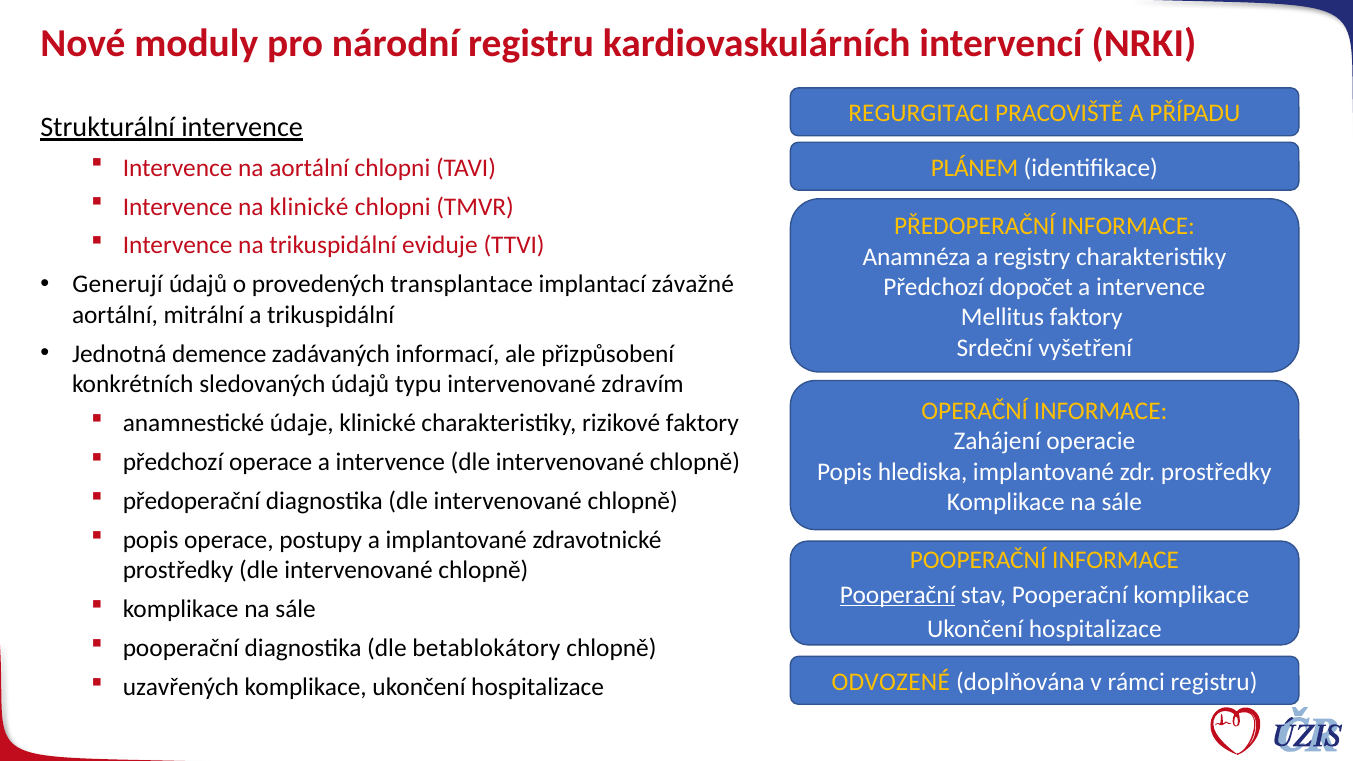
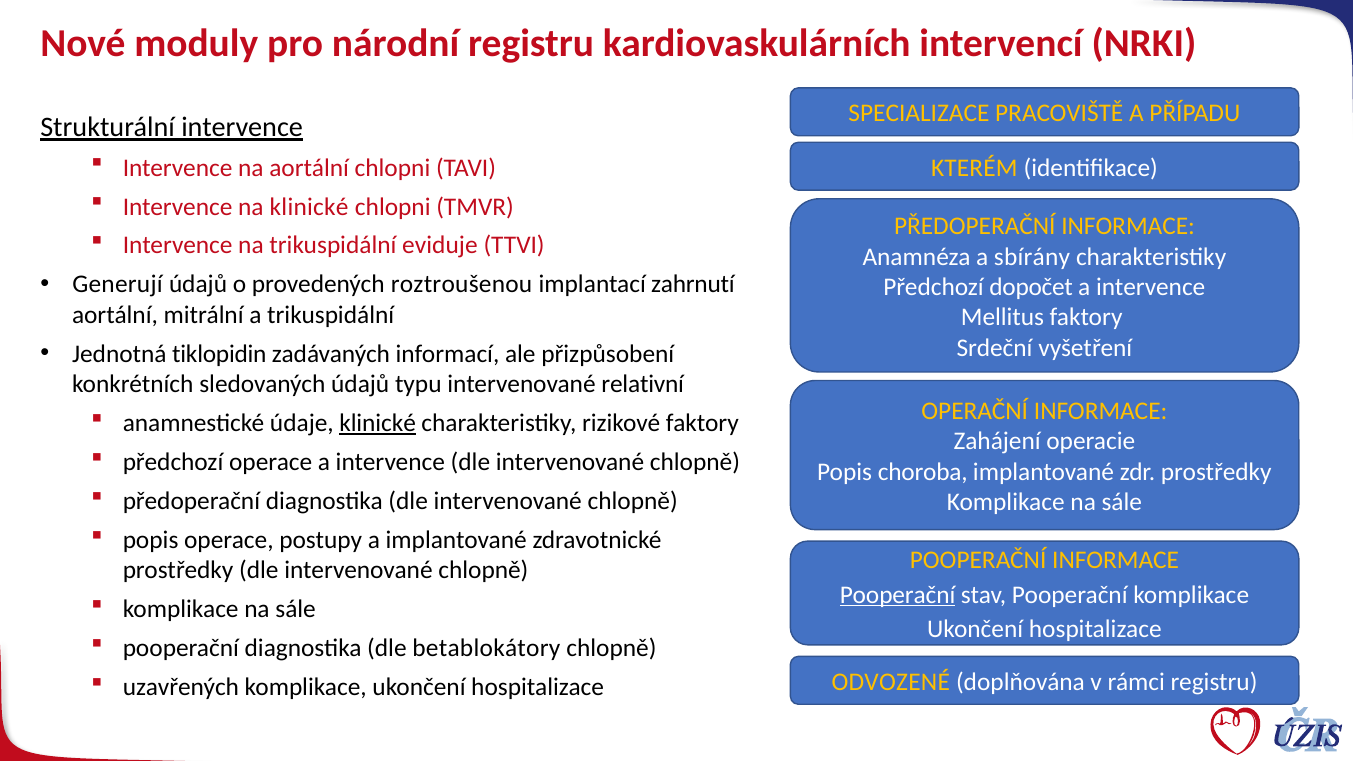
REGURGITACI: REGURGITACI -> SPECIALIZACE (919, 114)
PLÁNEM: PLÁNEM -> KTERÉM (974, 168)
registry: registry -> sbírány (1032, 257)
transplantace: transplantace -> roztroušenou (462, 285)
závažné: závažné -> zahrnutí (693, 285)
demence: demence -> tiklopidin (219, 354)
zdravím: zdravím -> relativní (643, 384)
klinické underline: none -> present (378, 423)
hlediska: hlediska -> choroba (923, 472)
